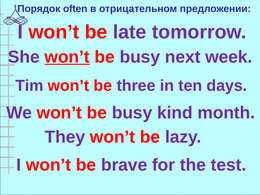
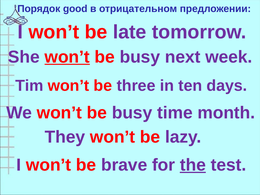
often: often -> good (75, 9)
kind: kind -> time (175, 113)
the underline: none -> present (193, 165)
